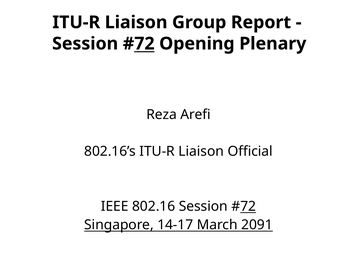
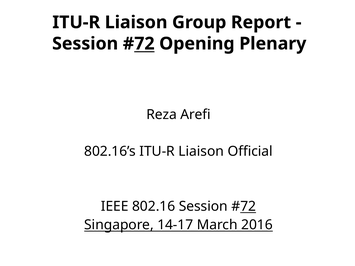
2091: 2091 -> 2016 (257, 225)
